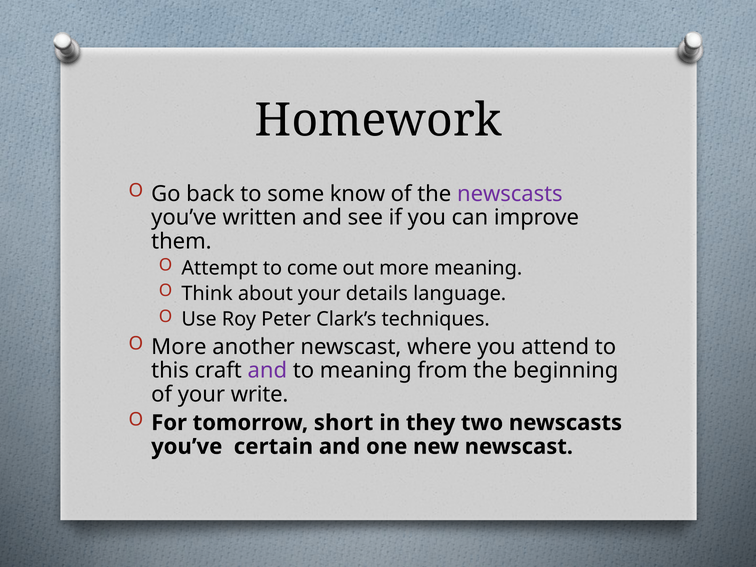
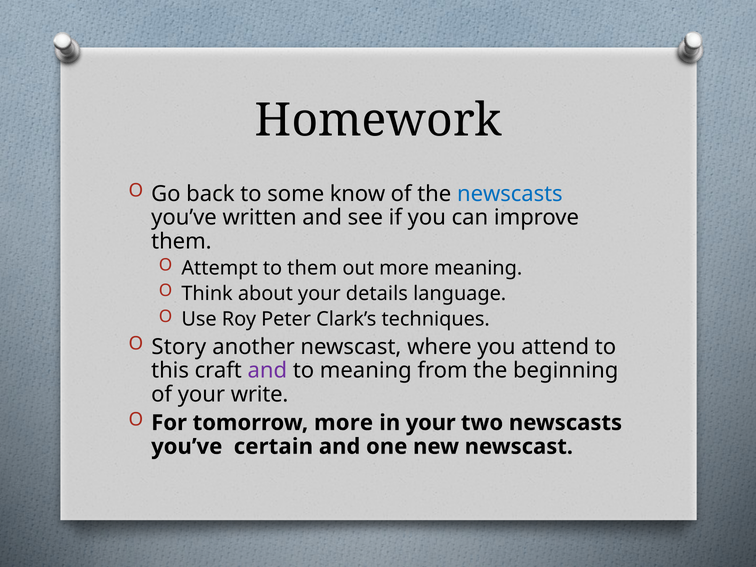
newscasts colour: purple -> blue (510, 194)
to come: come -> them (312, 268)
More: More -> Story (179, 347)
tomorrow short: short -> more (344, 423)
in they: they -> your (431, 423)
